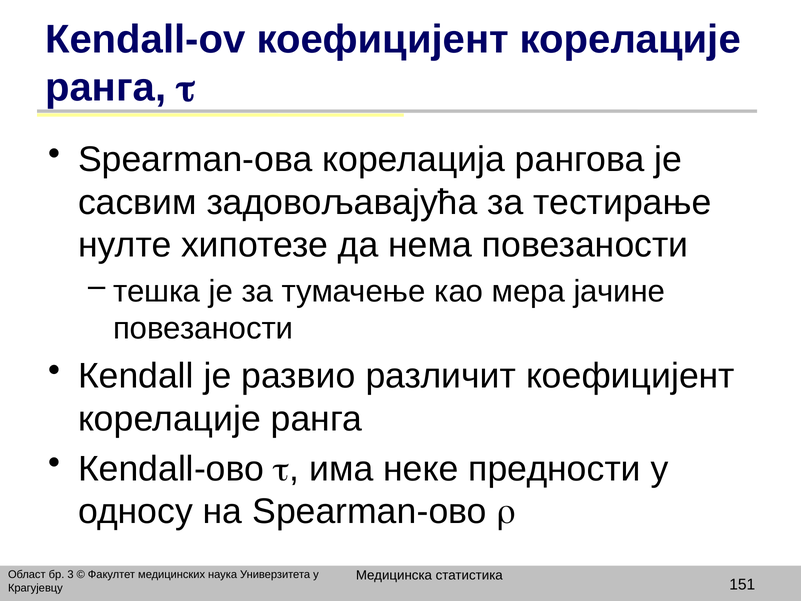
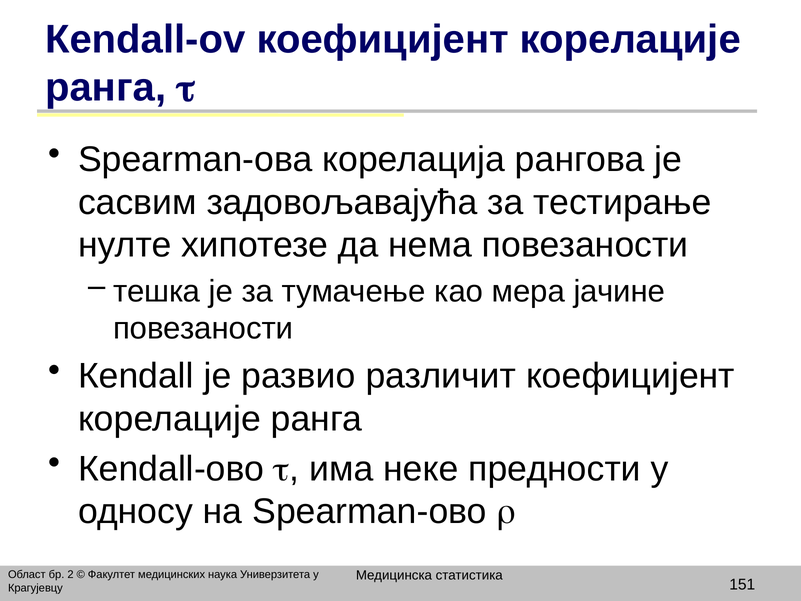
3: 3 -> 2 (71, 574)
